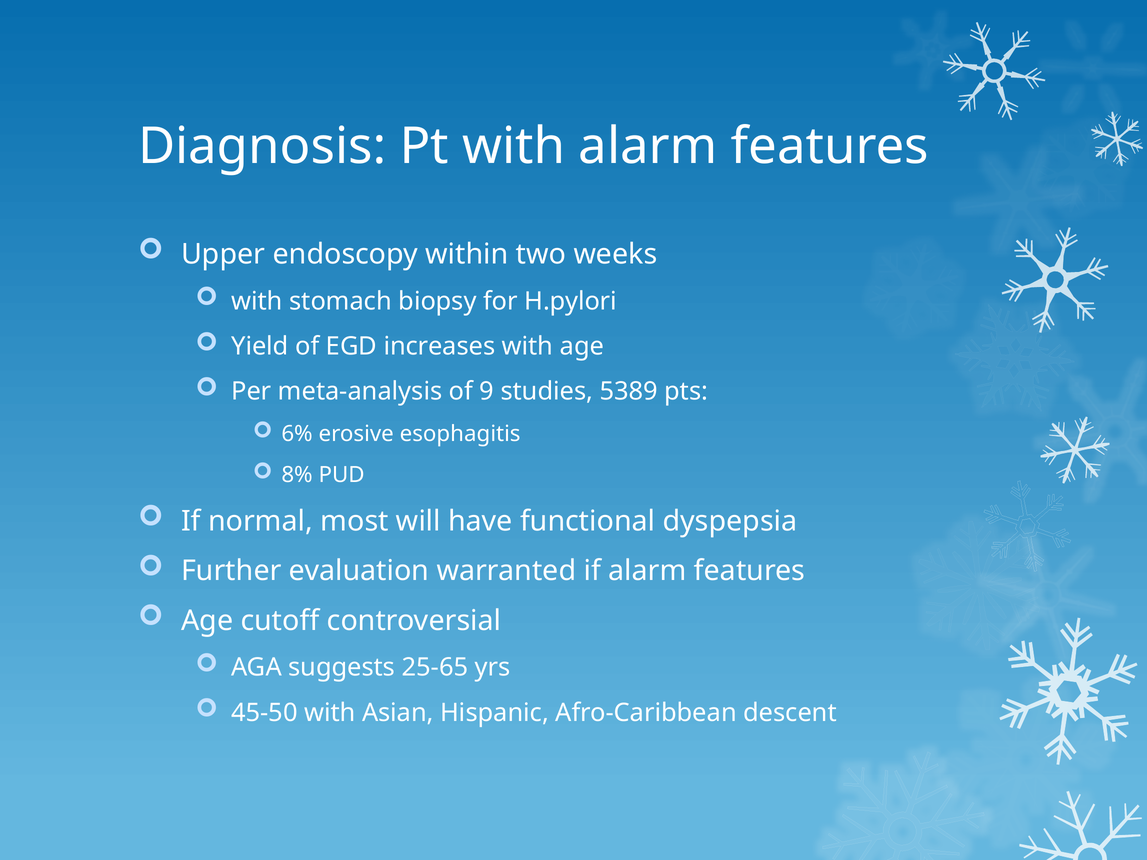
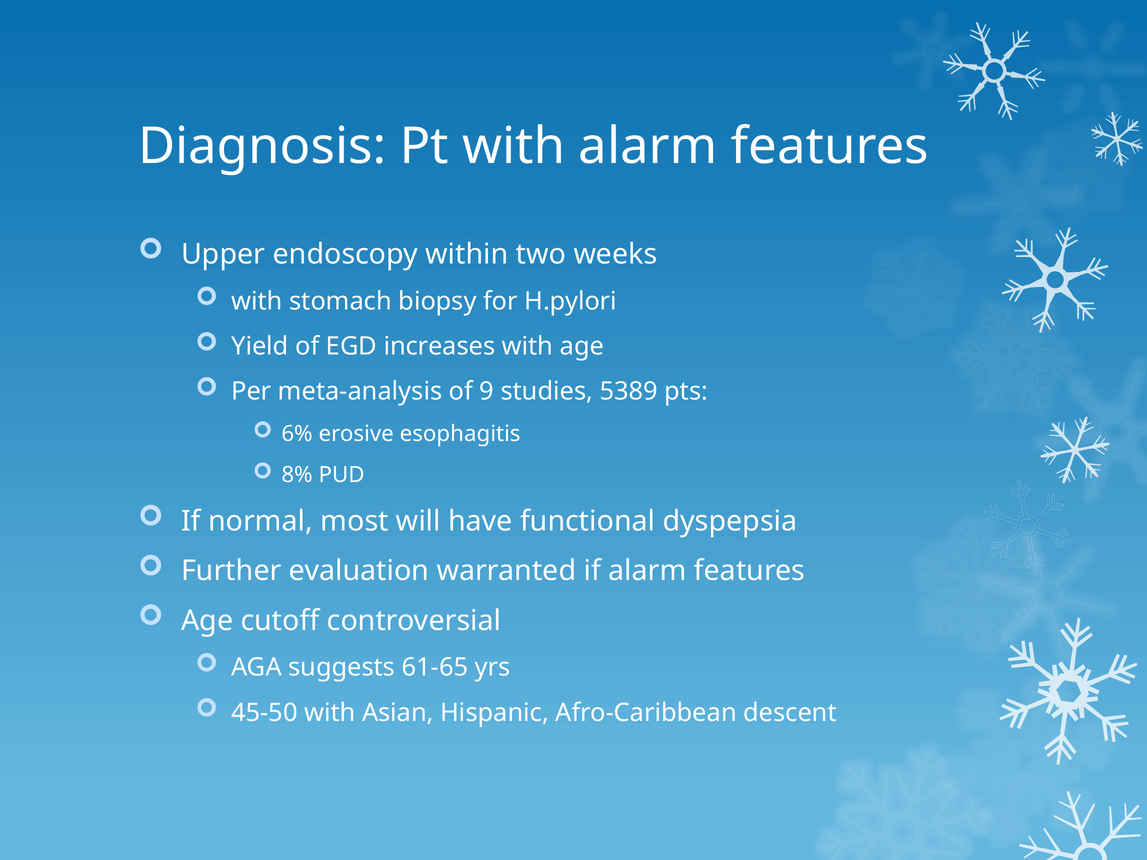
25-65: 25-65 -> 61-65 (435, 668)
